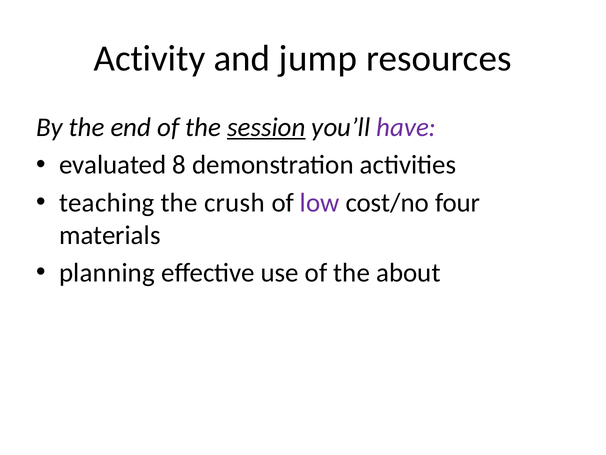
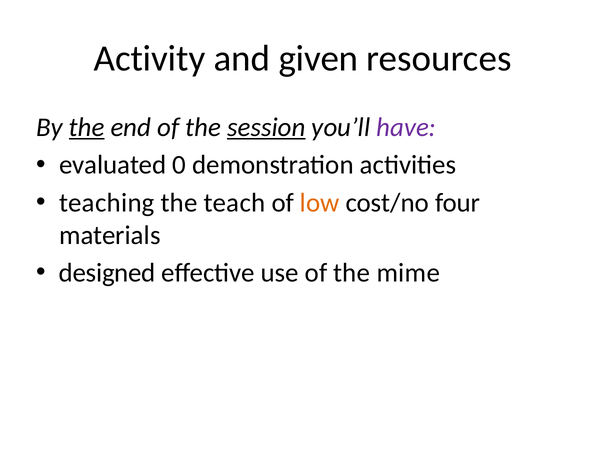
jump: jump -> given (318, 59)
the underline: none -> present (87, 127)
8: 8 -> 0 (179, 165)
crush: crush -> teach (234, 203)
low colour: purple -> orange (320, 203)
planning: planning -> designed (107, 273)
about: about -> mime (408, 273)
